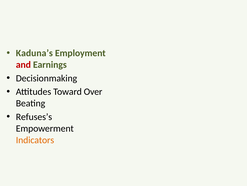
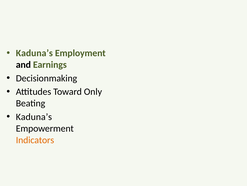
and colour: red -> black (23, 64)
Over: Over -> Only (93, 91)
Refuses’s: Refuses’s -> Kaduna’s (34, 116)
